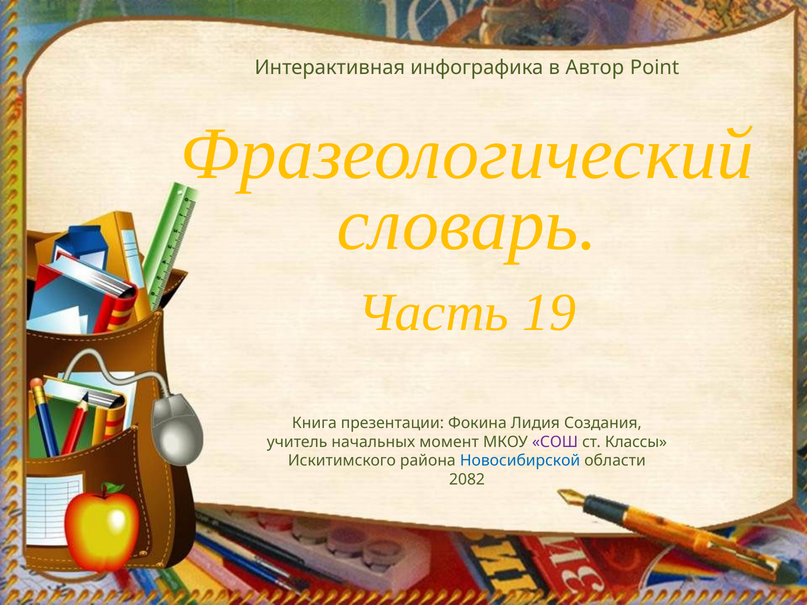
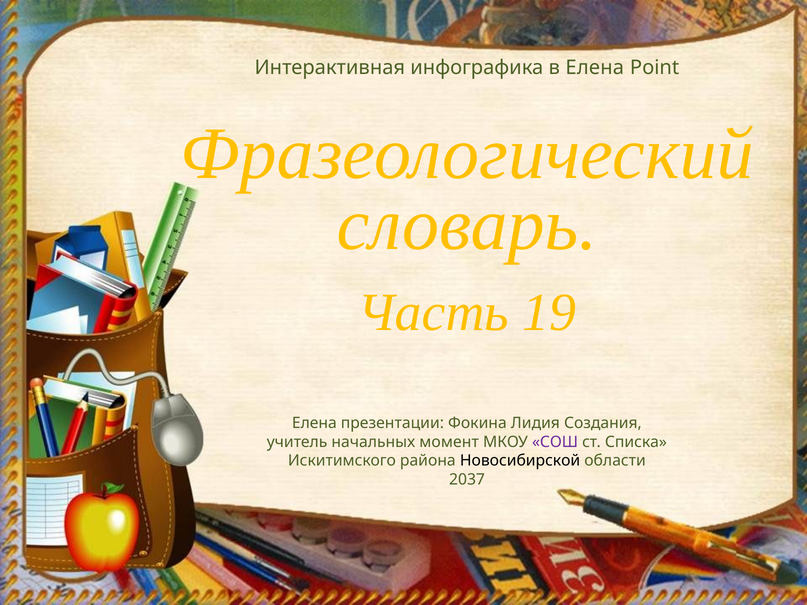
в Автор: Автор -> Елена (595, 68)
Книга: Книга -> Елена (314, 423)
Классы: Классы -> Списка (636, 442)
Новосибирской colour: blue -> black (520, 461)
2082: 2082 -> 2037 (467, 480)
